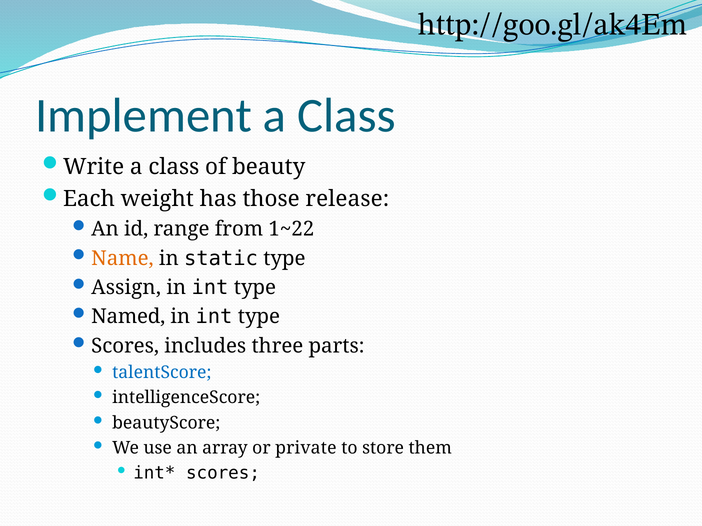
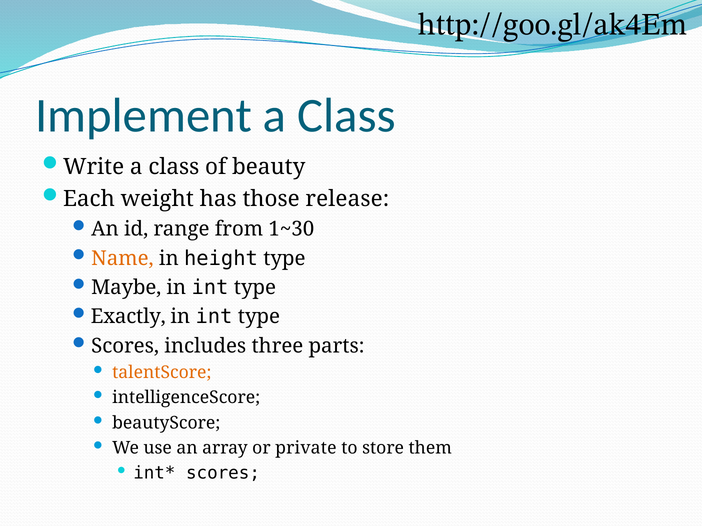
1~22: 1~22 -> 1~30 (291, 229)
static: static -> height (221, 259)
Assign: Assign -> Maybe (126, 288)
Named: Named -> Exactly (128, 317)
talentScore colour: blue -> orange (162, 373)
